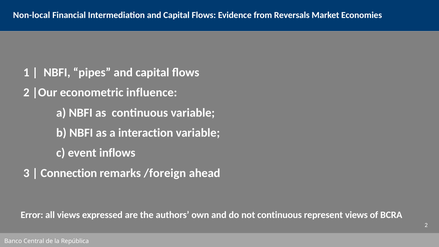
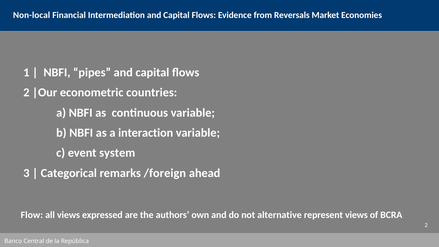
influence: influence -> countries (152, 93)
inflows: inflows -> system (117, 153)
Connection: Connection -> Categorical (69, 173)
Error: Error -> Flow (32, 215)
not continuous: continuous -> alternative (280, 215)
